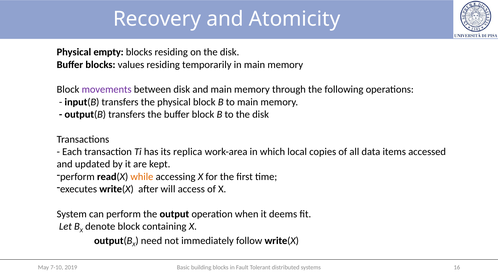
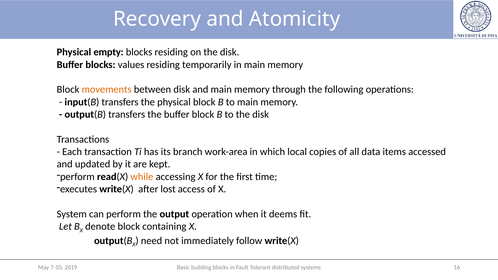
movements colour: purple -> orange (107, 90)
replica: replica -> branch (188, 152)
will: will -> lost (168, 189)
